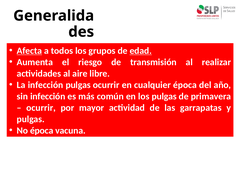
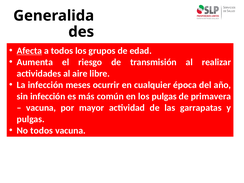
edad underline: present -> none (141, 51)
infección pulgas: pulgas -> meses (78, 85)
ocurrir: ocurrir -> vacuna (41, 108)
No época: época -> todos (42, 130)
